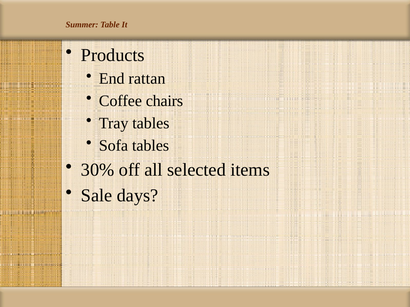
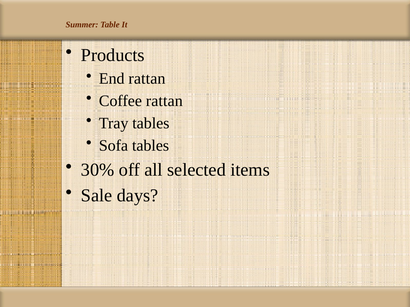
Coffee chairs: chairs -> rattan (164, 101)
